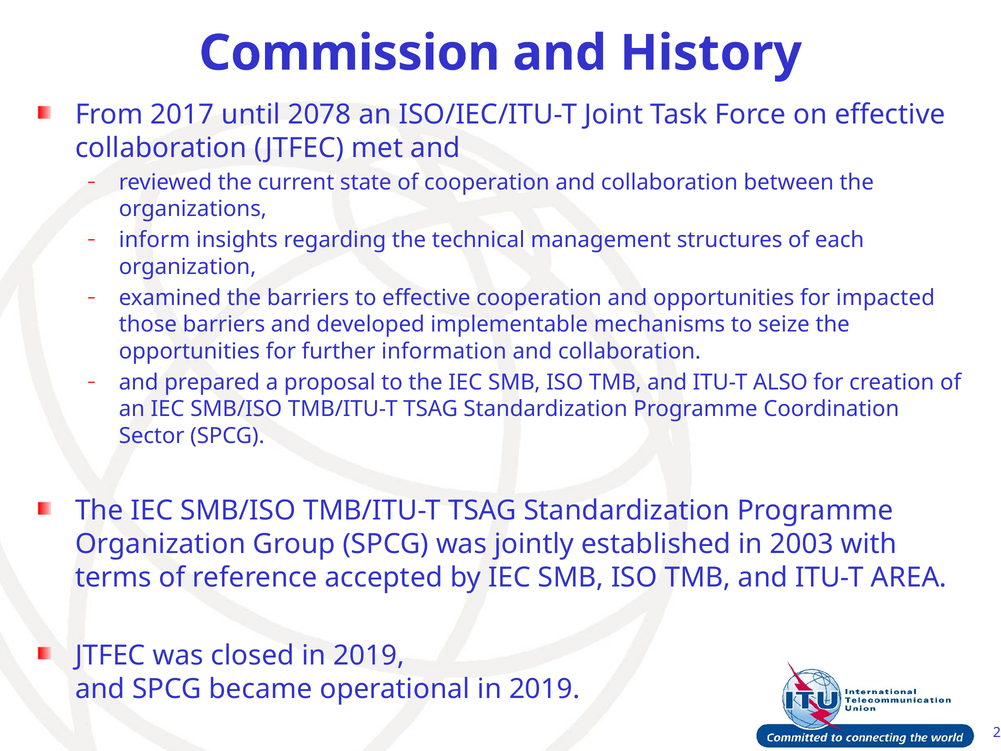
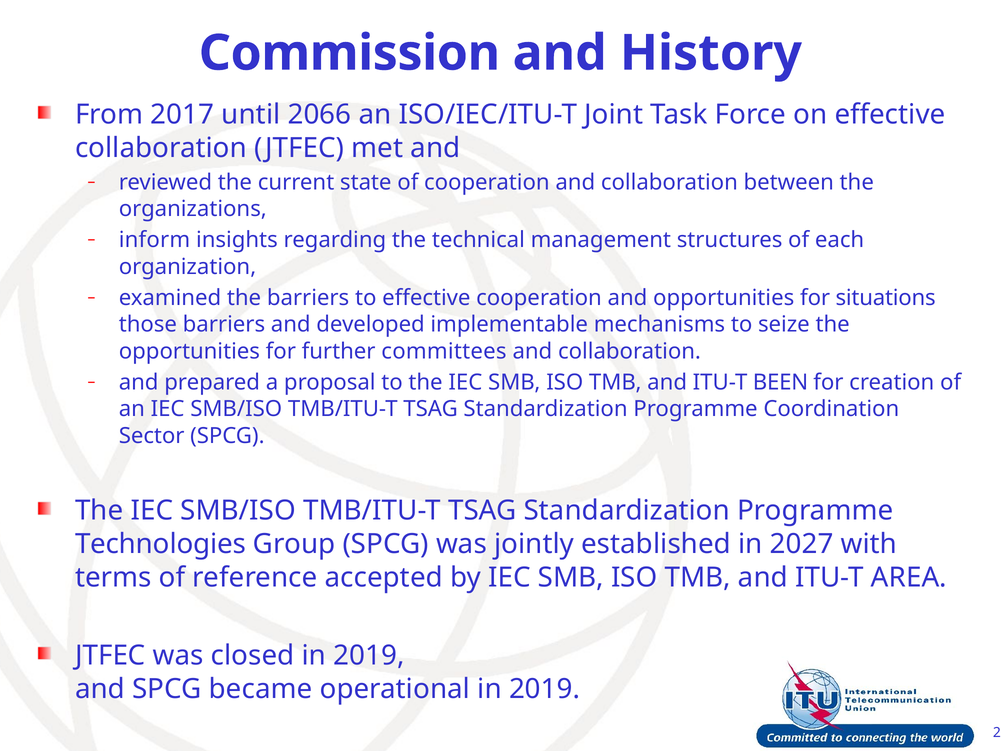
2078: 2078 -> 2066 (319, 115)
impacted: impacted -> situations (886, 298)
information: information -> committees (444, 351)
ALSO: ALSO -> BEEN (780, 382)
Organization: Organization -> Technologies (160, 544)
2003: 2003 -> 2027 (802, 544)
